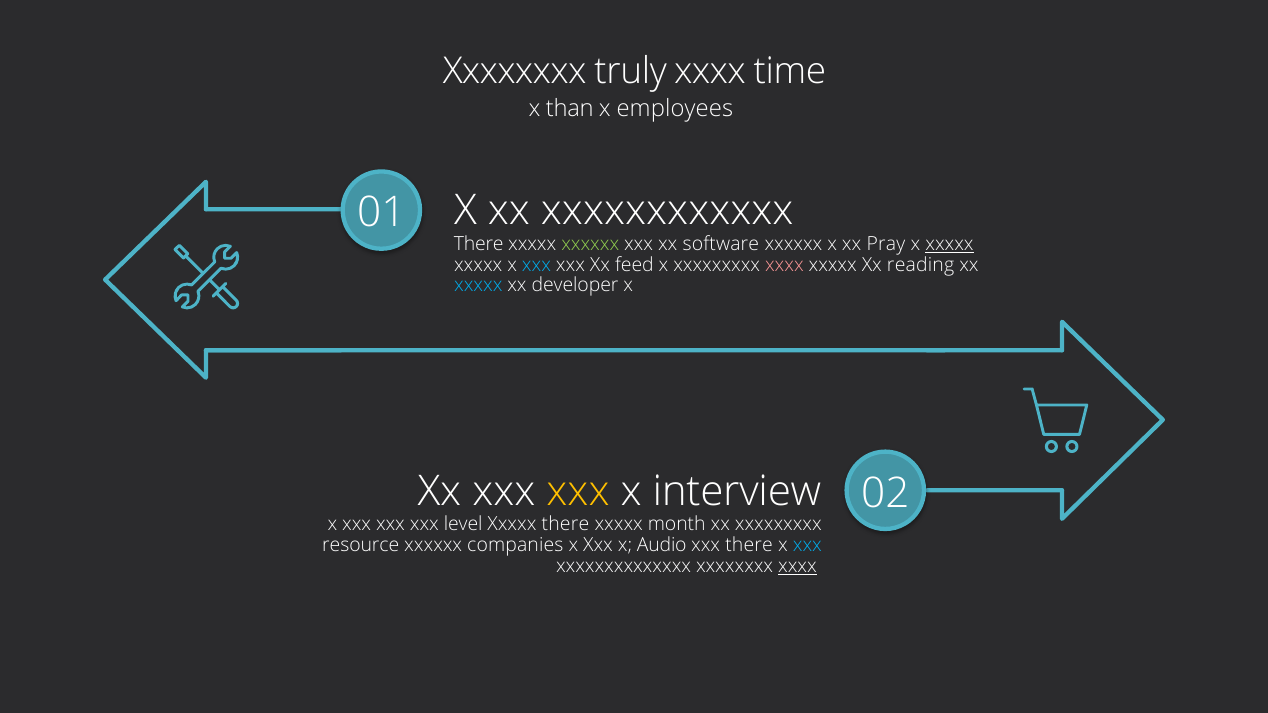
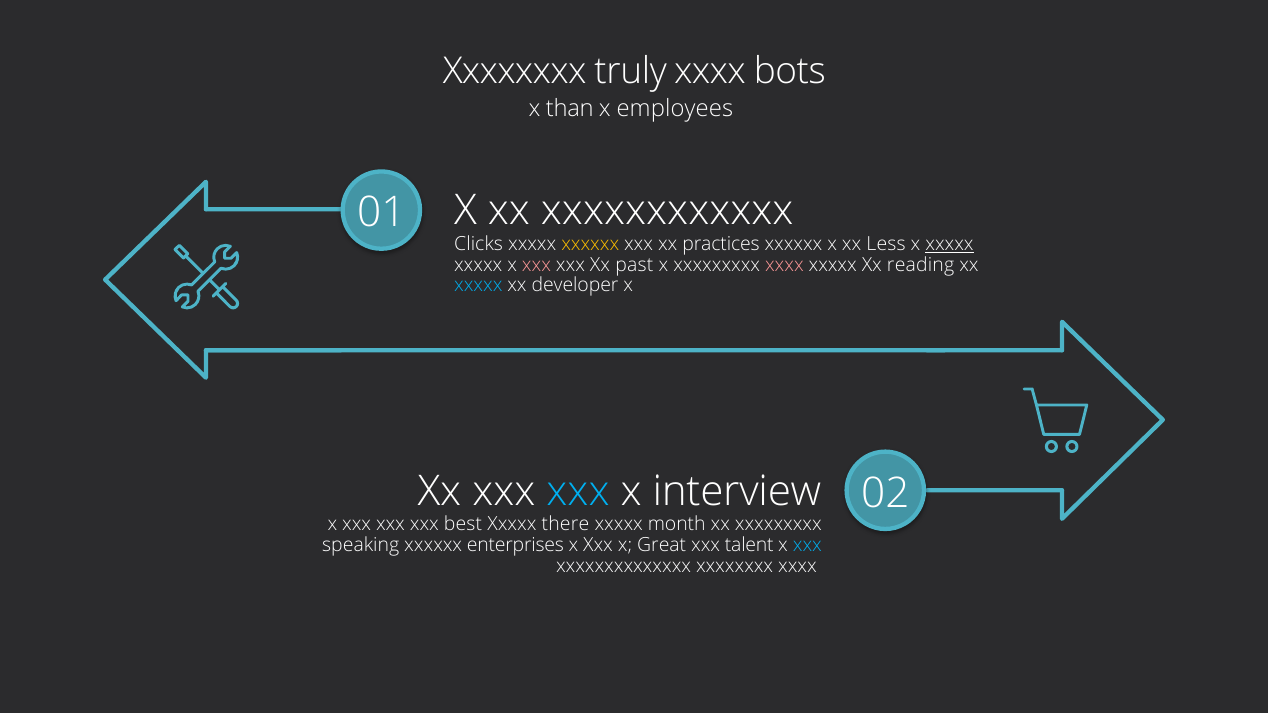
time: time -> bots (790, 71)
There: There -> Clicks (479, 244)
xxxxxx colour: light green -> yellow (590, 244)
software: software -> practices (721, 244)
Pray: Pray -> Less (886, 244)
xxx colour: light blue -> pink (536, 265)
feed: feed -> past (634, 265)
xxx colour: yellow -> light blue (578, 492)
level: level -> best (463, 525)
resource: resource -> speaking (361, 545)
companies: companies -> enterprises (515, 545)
Audio: Audio -> Great (662, 545)
xxx there: there -> talent (749, 545)
xxxx underline: present -> none (798, 566)
